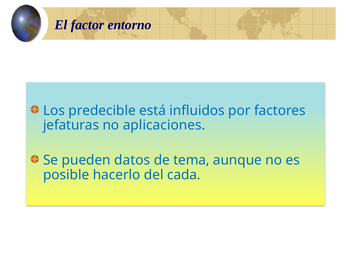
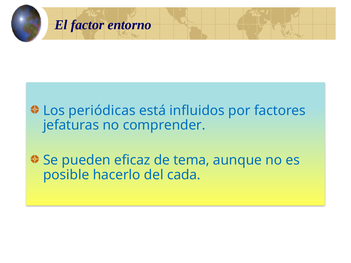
predecible: predecible -> periódicas (102, 111)
aplicaciones: aplicaciones -> comprender (164, 125)
datos: datos -> eficaz (132, 160)
